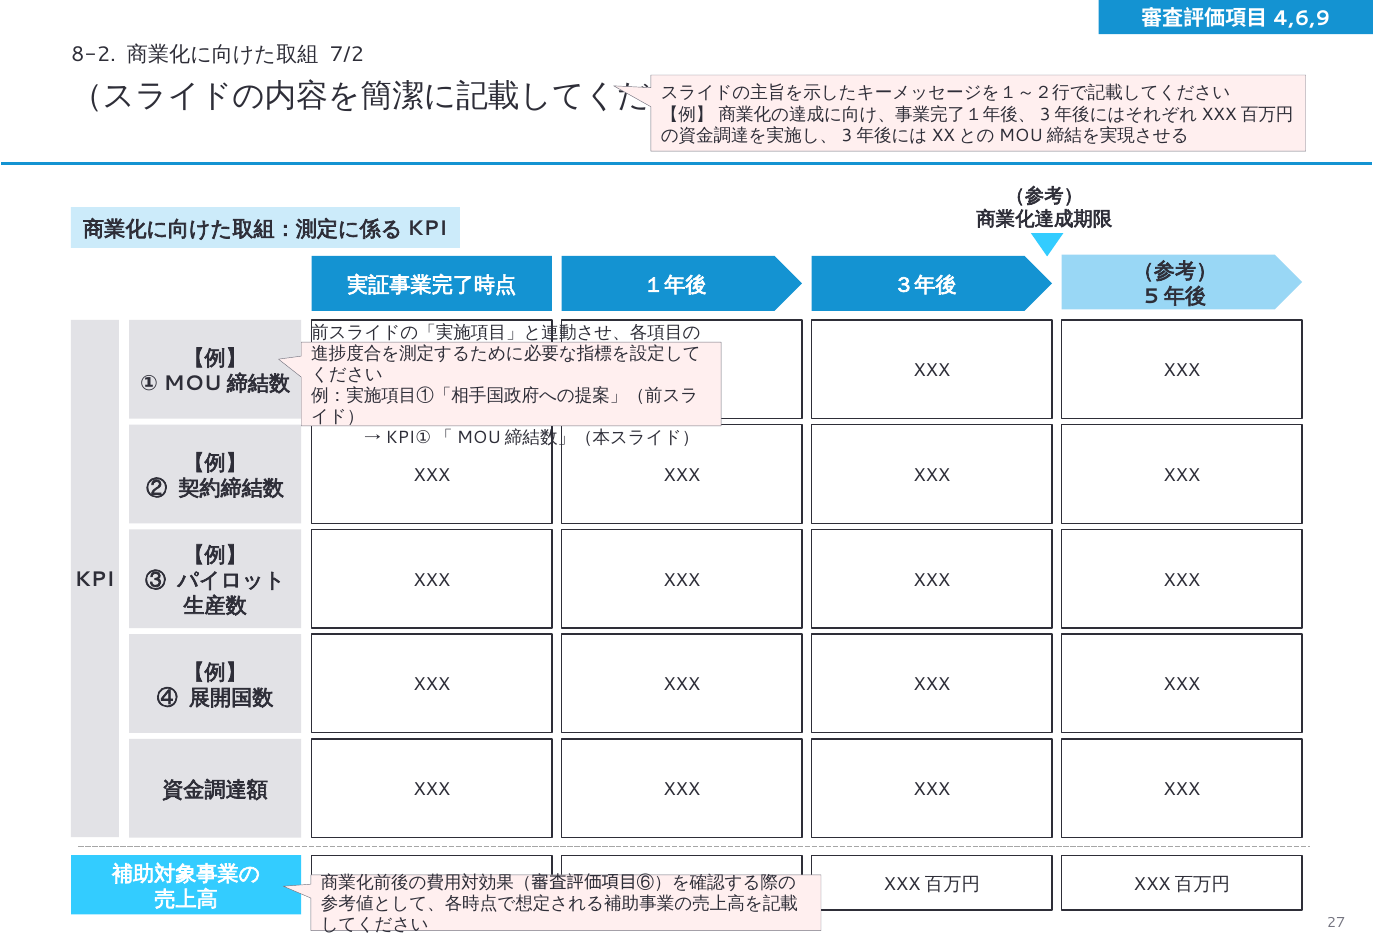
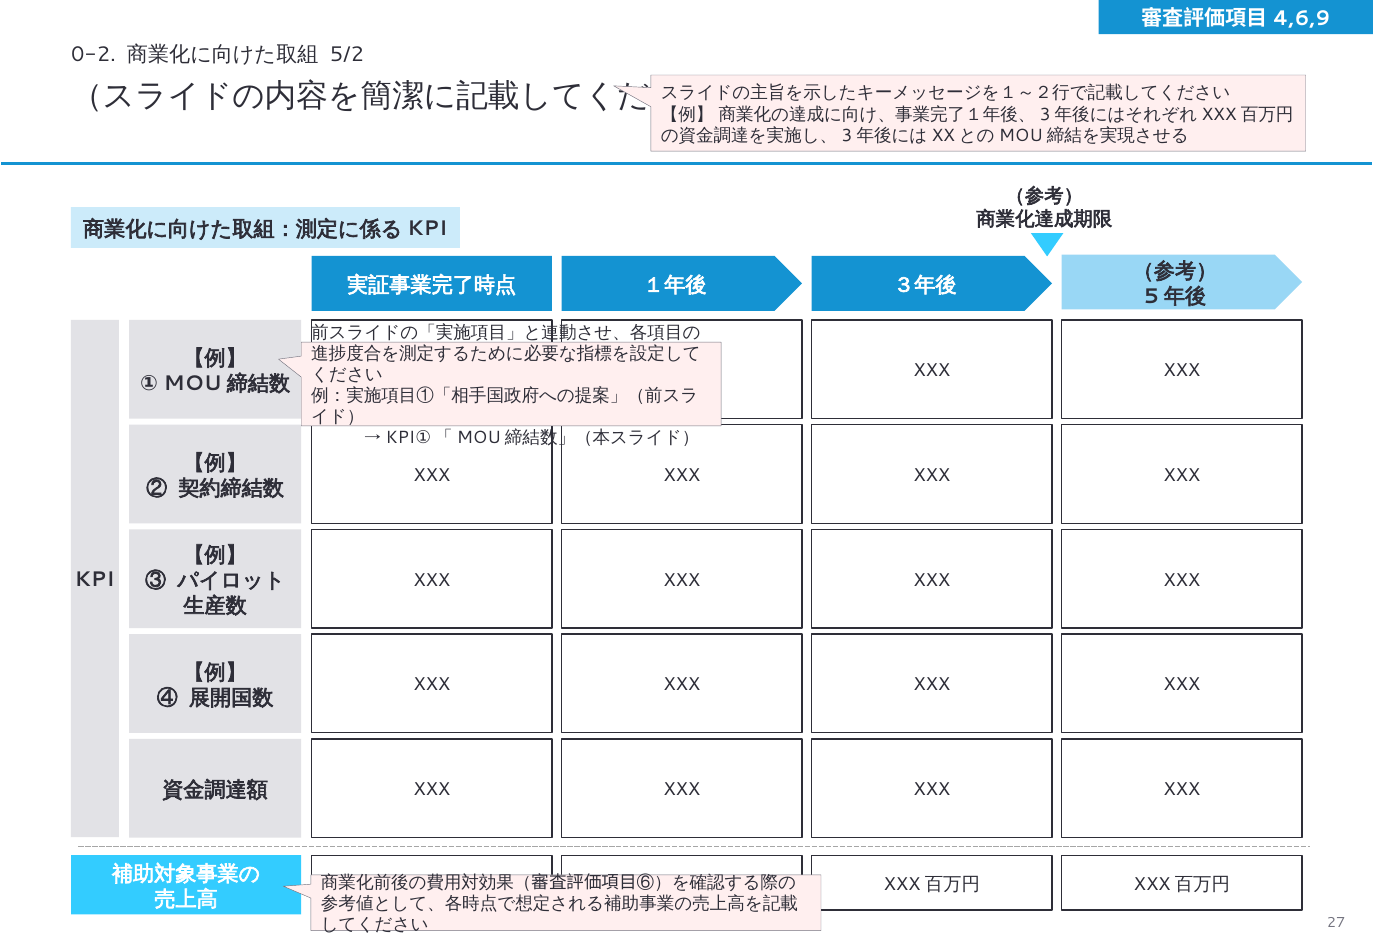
8-2: 8-2 -> 0-2 (94, 54)
7/2: 7/2 -> 5/2 (347, 54)
